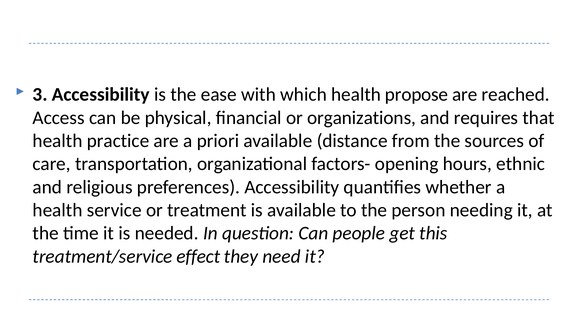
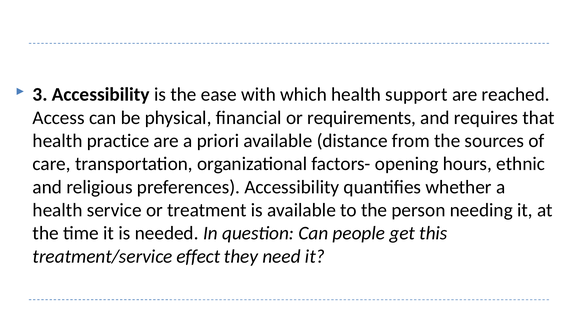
propose: propose -> support (416, 95)
organizations: organizations -> requirements (362, 118)
